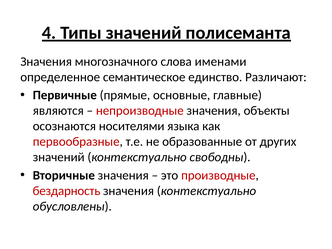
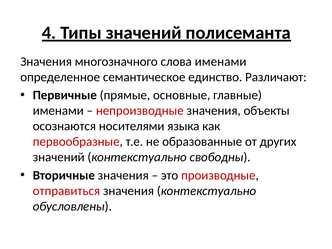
являются: являются -> именами (58, 111)
бездарность: бездарность -> отправиться (66, 191)
